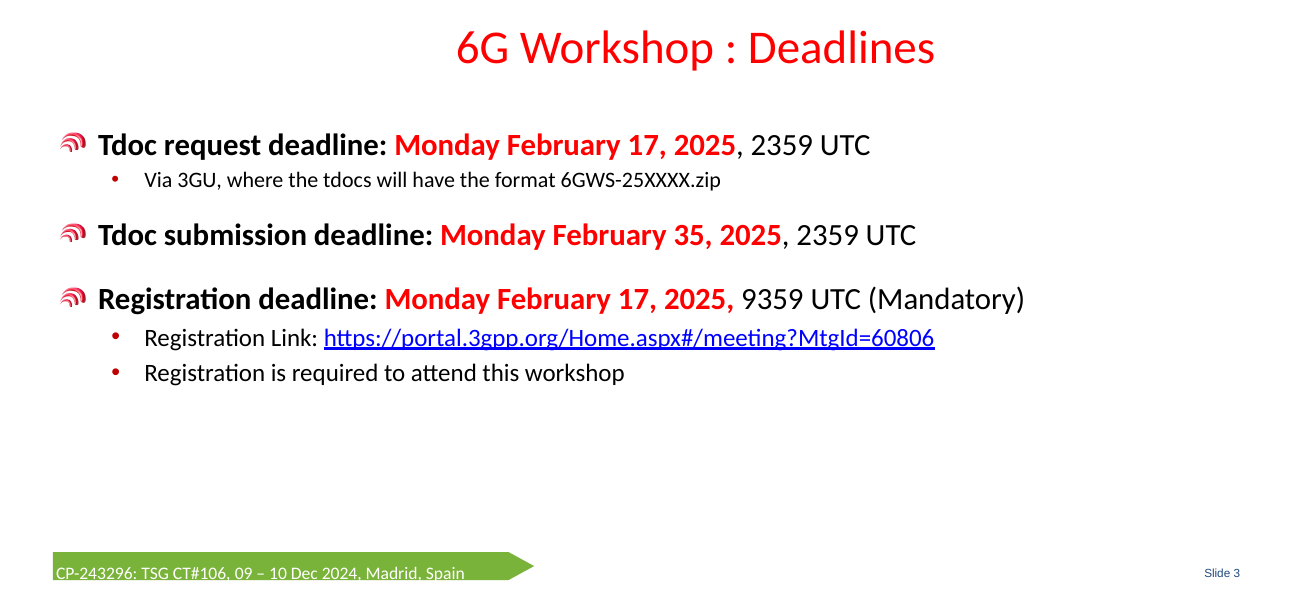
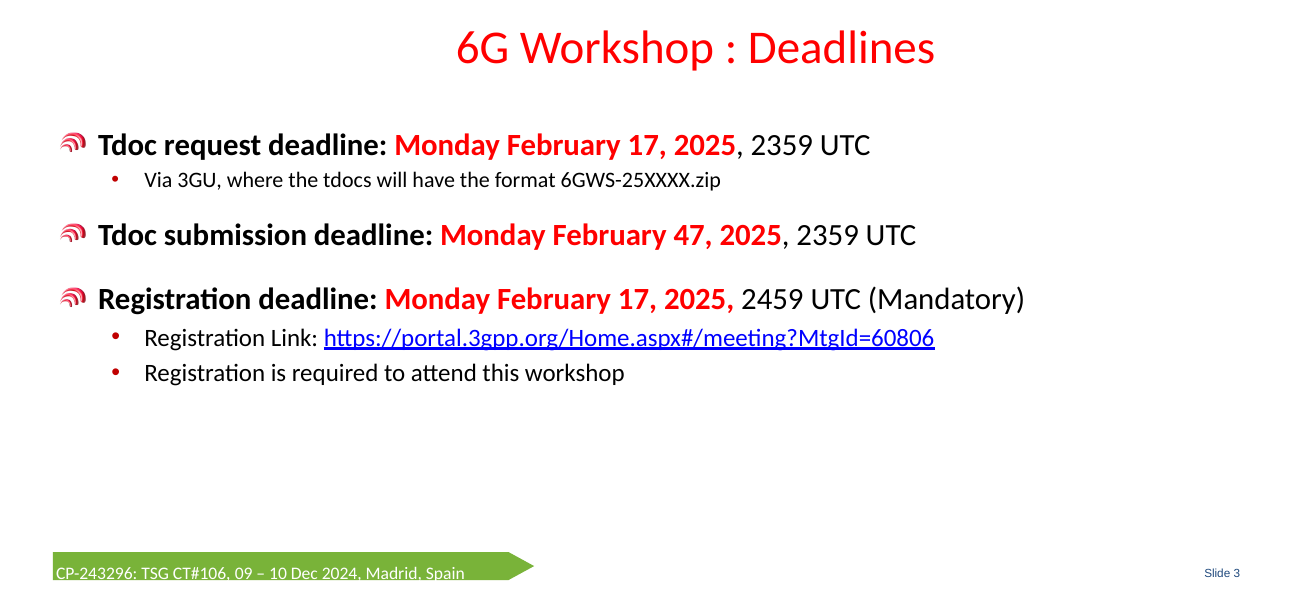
35: 35 -> 47 (693, 235)
9359: 9359 -> 2459 (772, 300)
